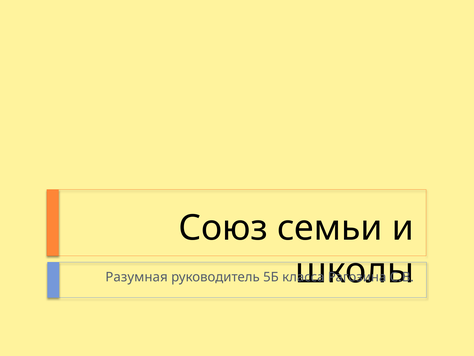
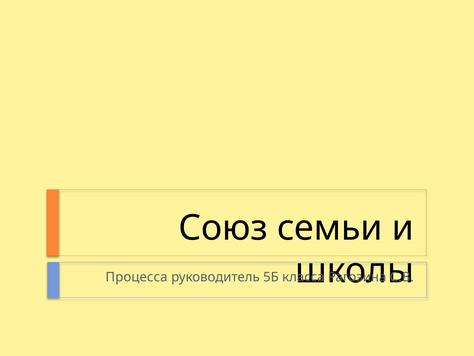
Разумная: Разумная -> Процесса (137, 277)
